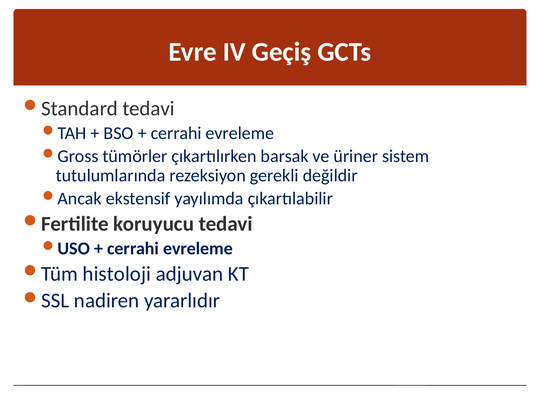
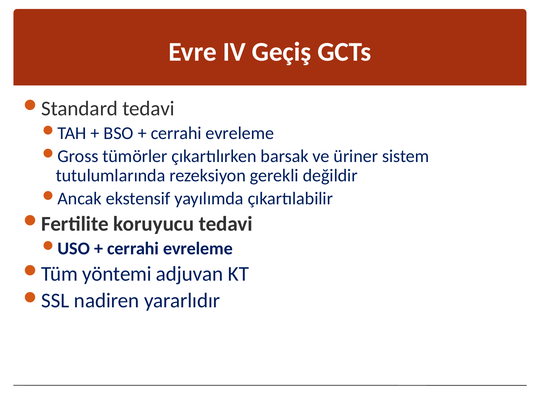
histoloji: histoloji -> yöntemi (117, 274)
